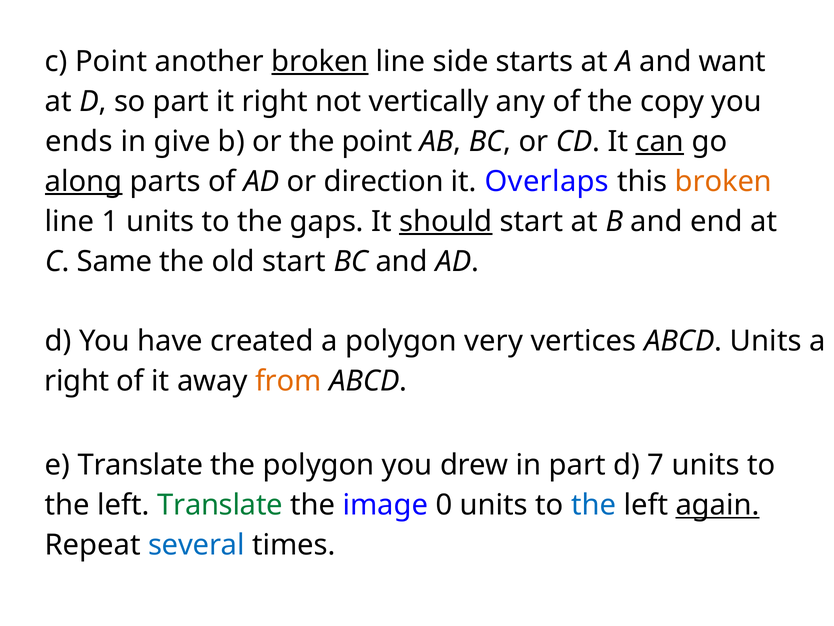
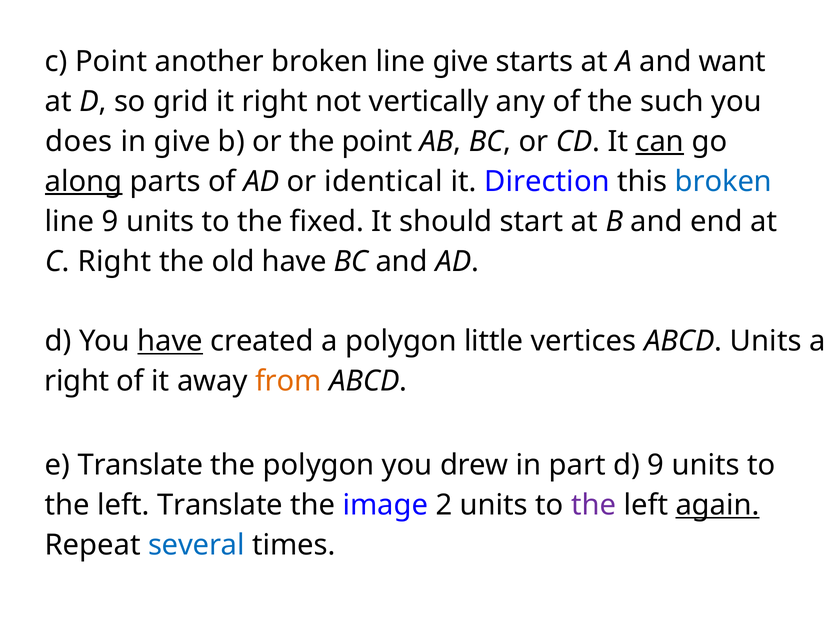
broken underline: present -> none (320, 61)
line side: side -> give (461, 61)
so part: part -> grid (181, 101)
copy: copy -> such (672, 101)
ends: ends -> does (79, 141)
direction: direction -> identical (383, 181)
Overlaps: Overlaps -> Direction (547, 181)
broken colour: orange -> blue (723, 181)
line 1: 1 -> 9 (110, 221)
gaps: gaps -> fixed (327, 221)
should underline: present -> none (446, 221)
C Same: Same -> Right (114, 261)
old start: start -> have (294, 261)
have underline: none -> present (170, 341)
very: very -> little (494, 341)
d 7: 7 -> 9 (656, 465)
Translate colour: green -> black (220, 505)
0: 0 -> 2 (444, 505)
the colour: blue -> purple (594, 505)
